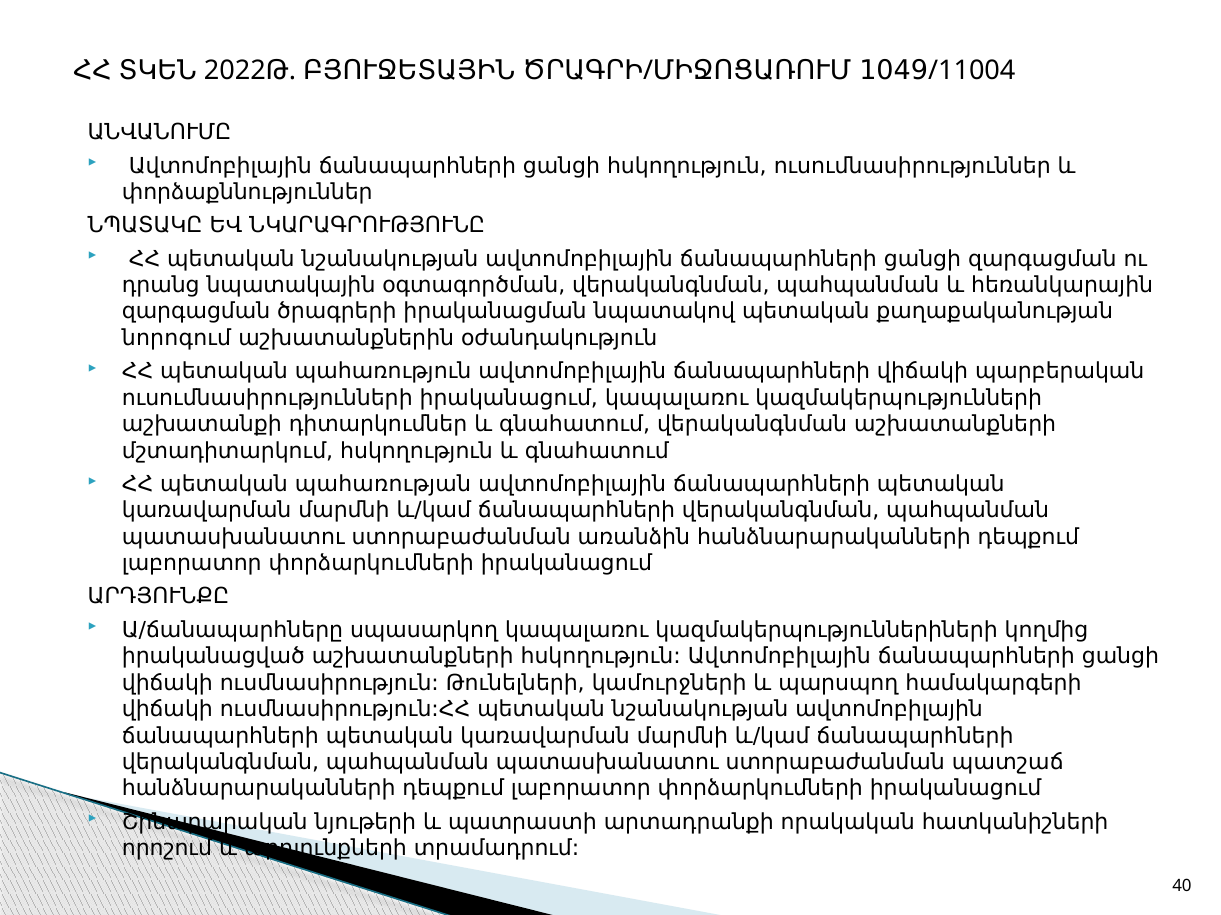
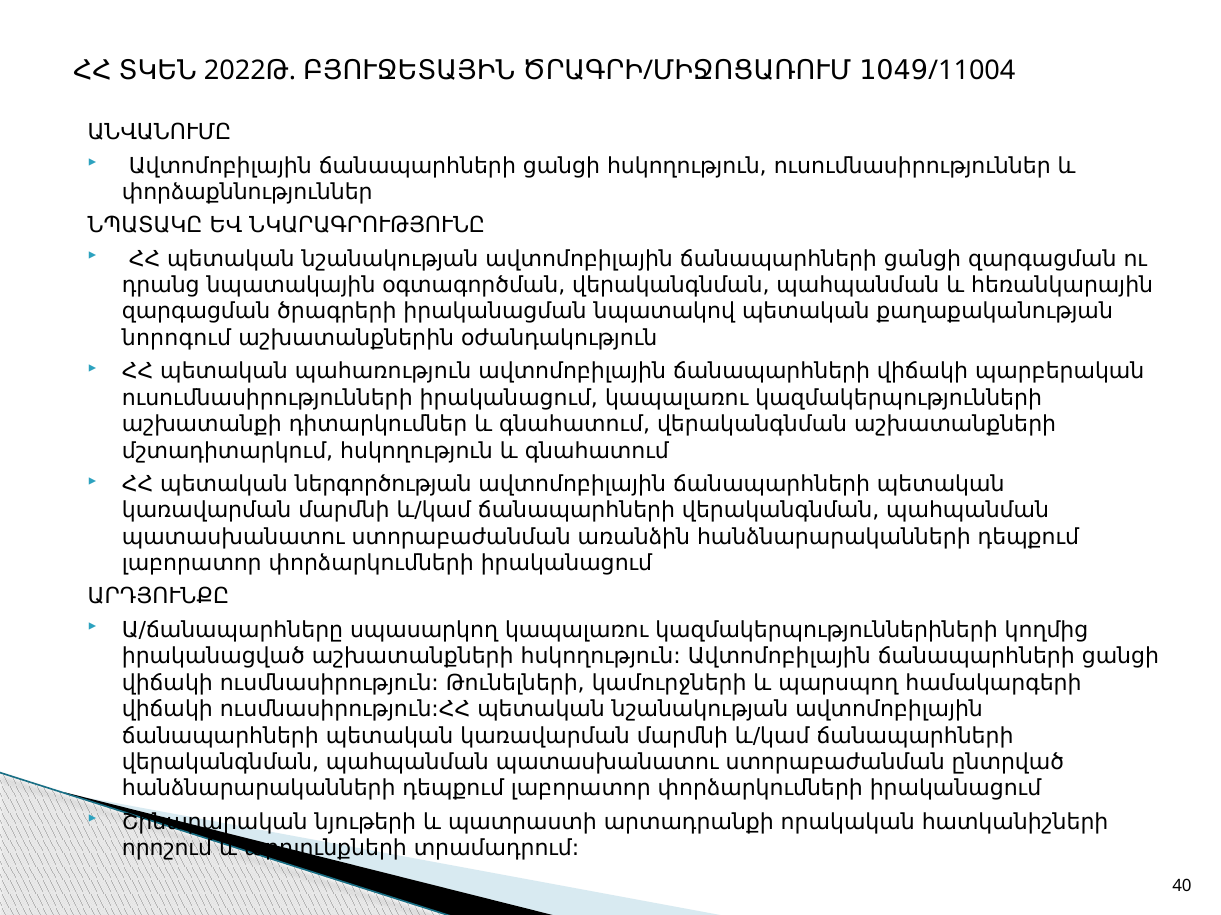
պահառության: պահառության -> ներգործության (383, 484)
պատշաճ: պատշաճ -> ընտրված (1008, 763)
